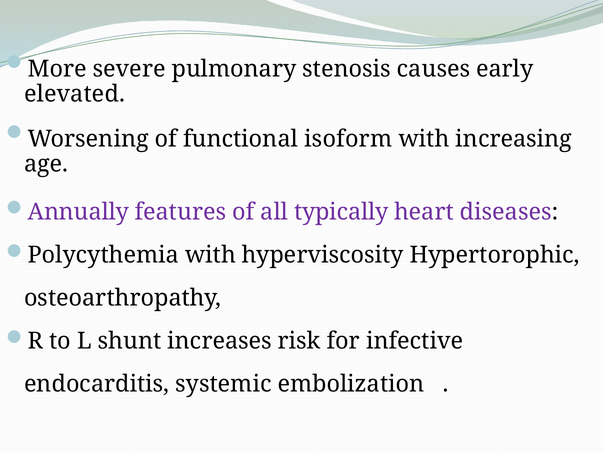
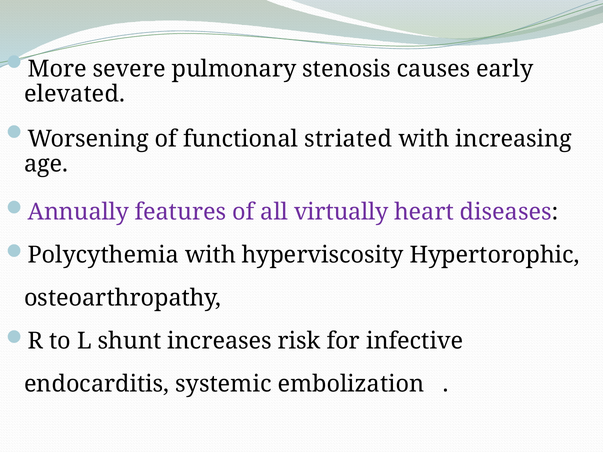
isoform: isoform -> striated (348, 139)
typically: typically -> virtually (341, 212)
